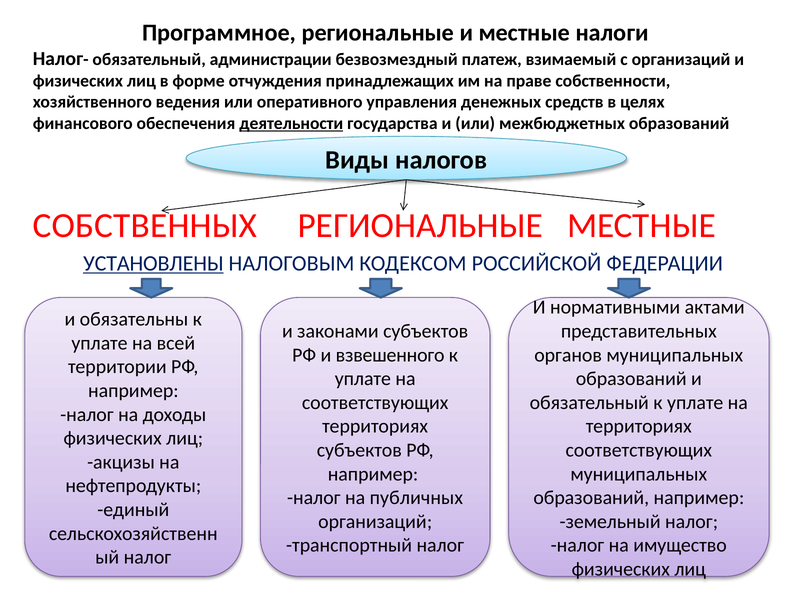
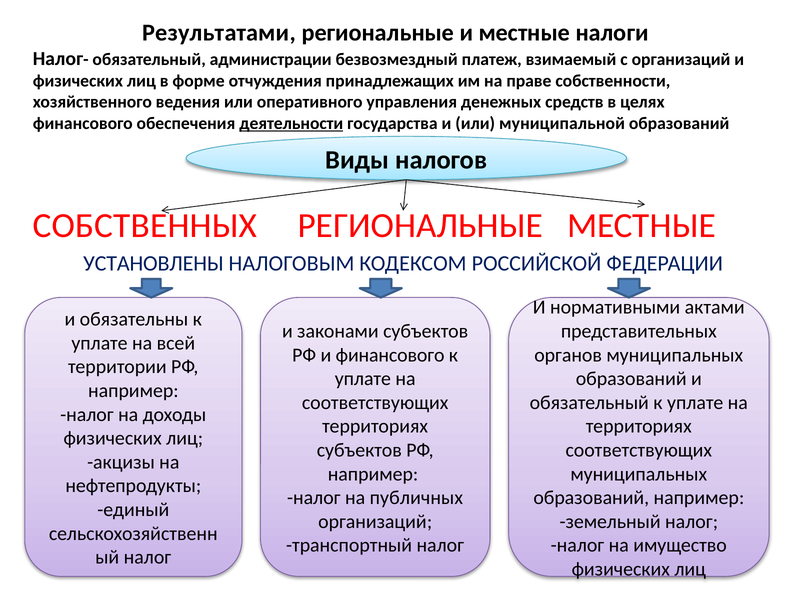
Программное: Программное -> Результатами (219, 33)
межбюджетных: межбюджетных -> муниципальной (562, 123)
УСТАНОВЛЕНЫ underline: present -> none (153, 264)
и взвешенного: взвешенного -> финансового (390, 355)
